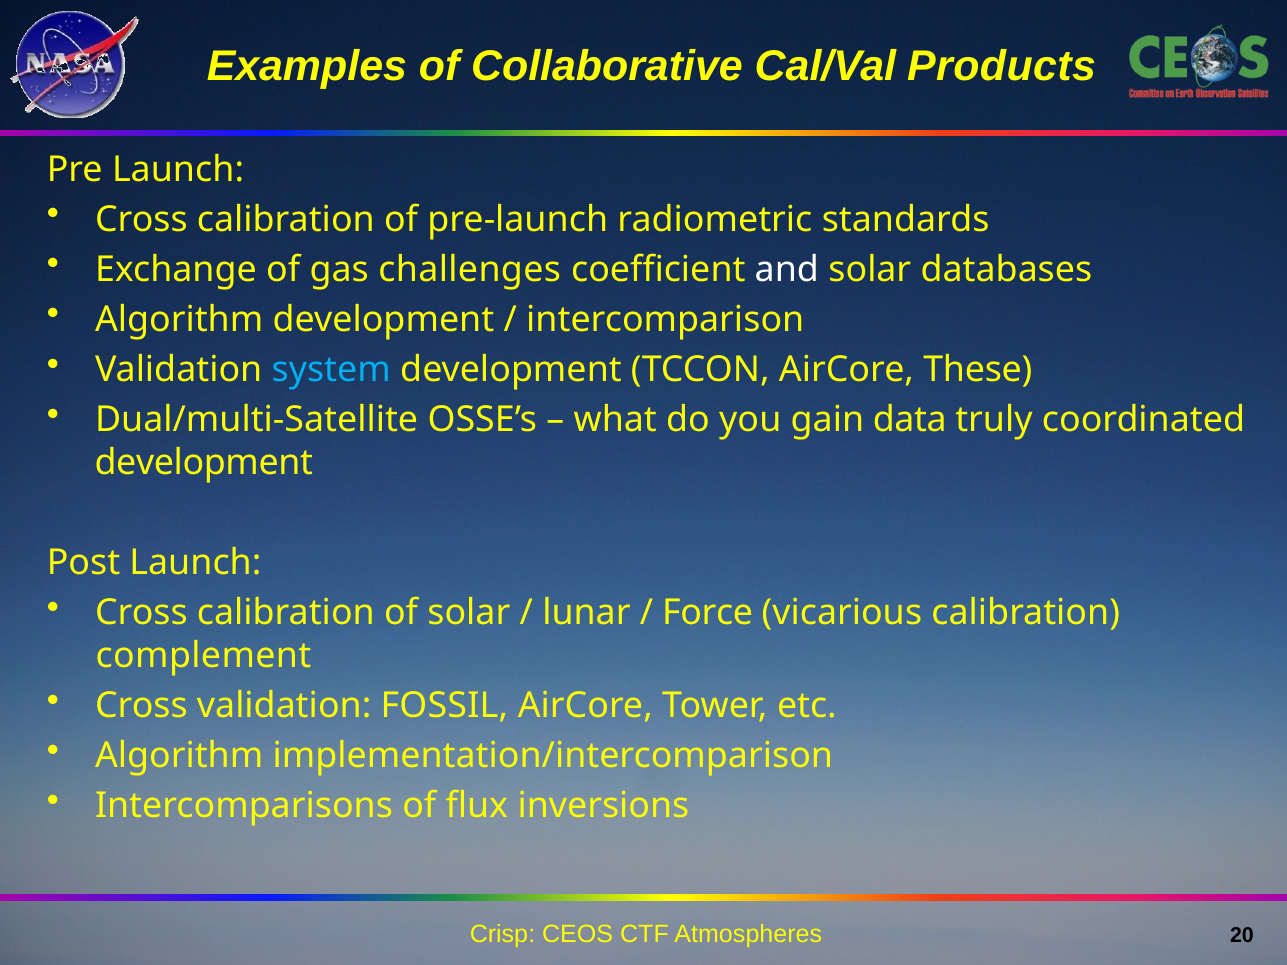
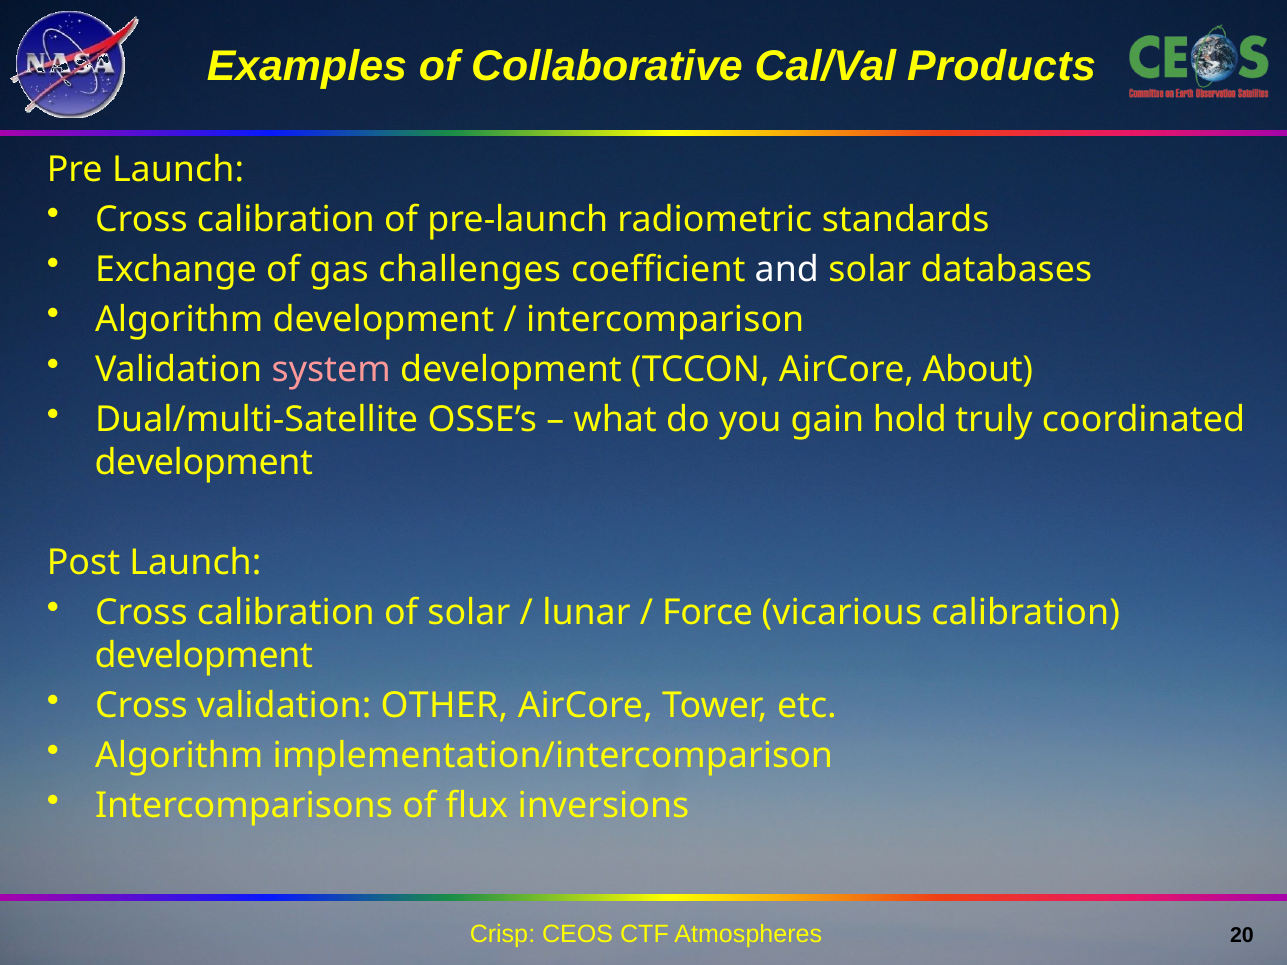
system colour: light blue -> pink (331, 370)
These: These -> About (978, 370)
data: data -> hold (910, 420)
complement: complement -> development (204, 656)
FOSSIL: FOSSIL -> OTHER (444, 706)
